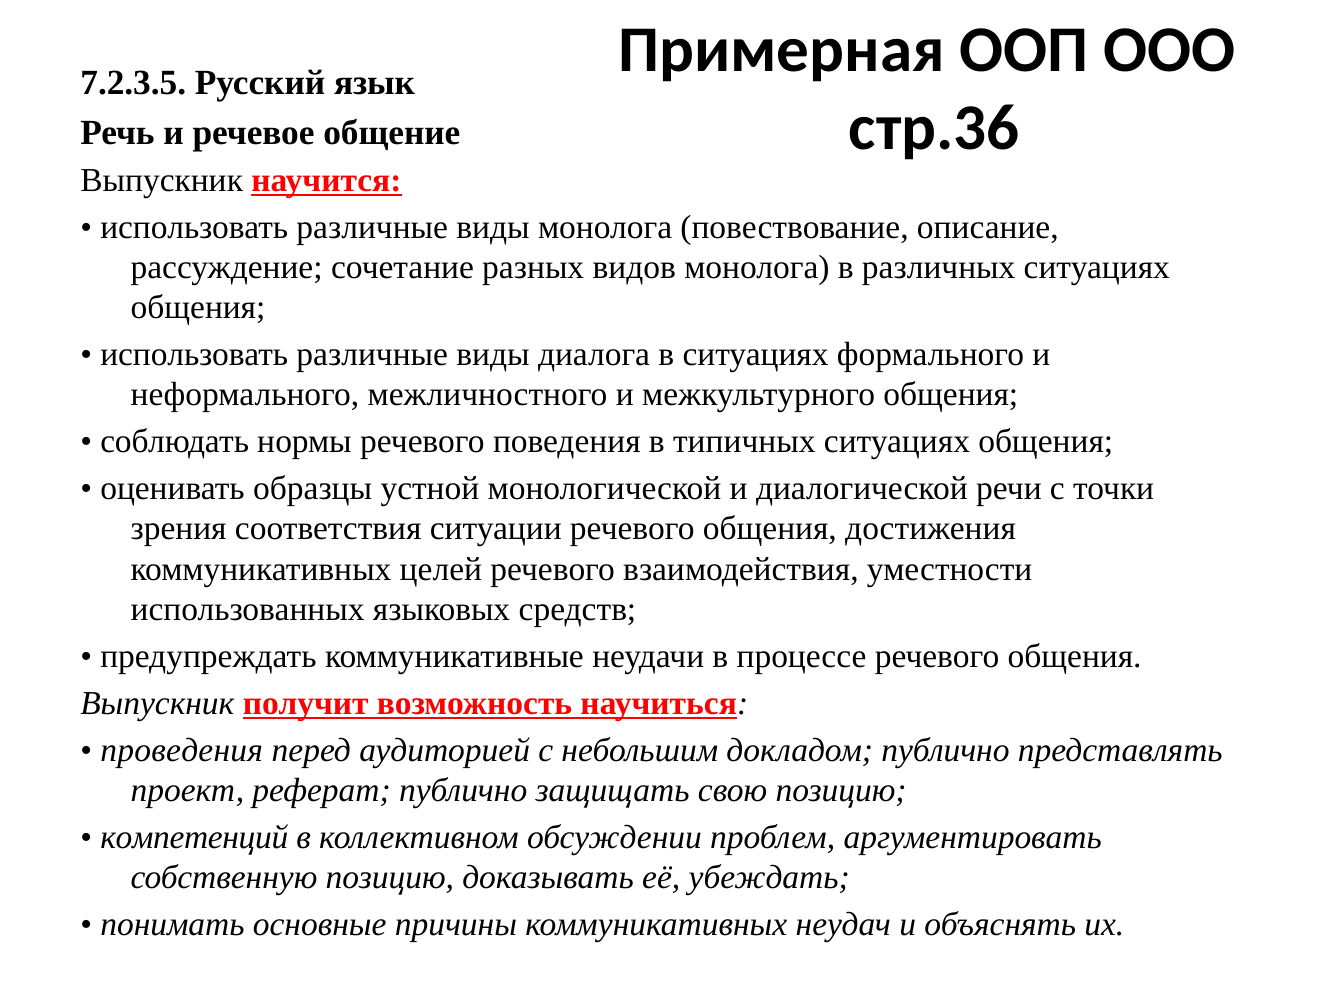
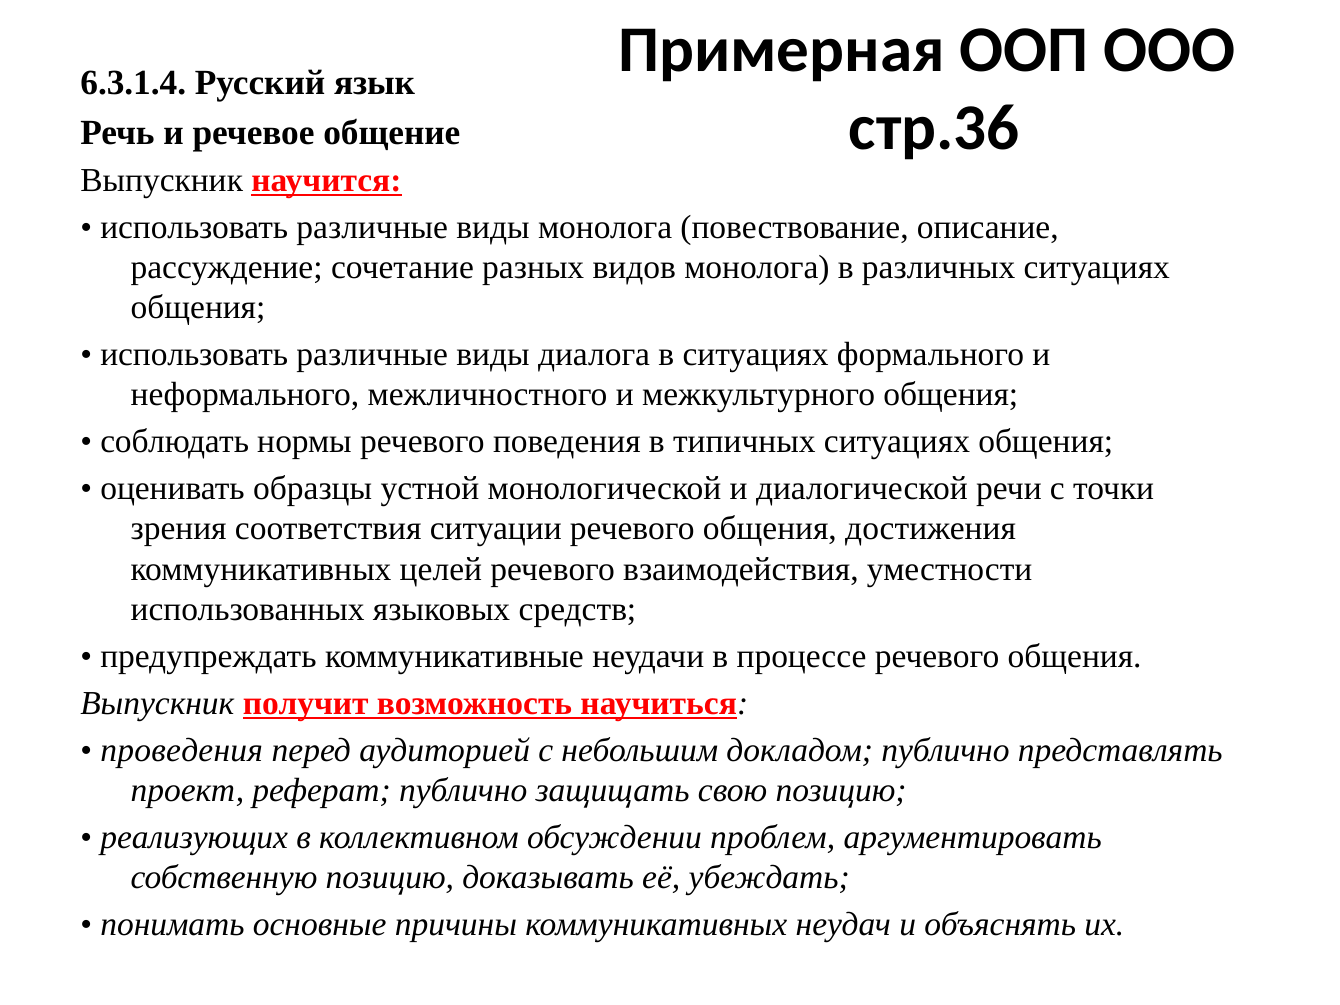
7.2.3.5: 7.2.3.5 -> 6.3.1.4 (133, 83)
компетенций: компетенций -> реализующих (194, 837)
